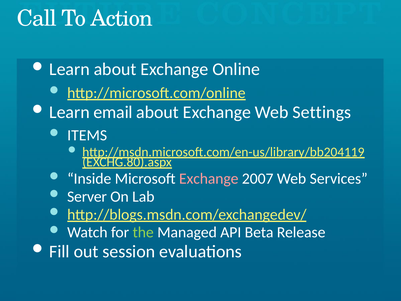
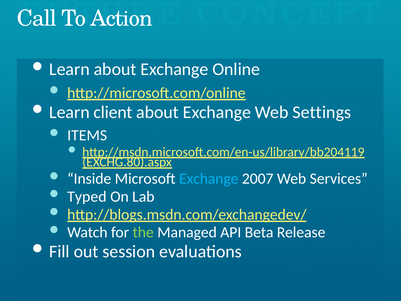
email: email -> client (113, 112)
Exchange colour: pink -> light blue (209, 179)
Server: Server -> Typed (87, 196)
